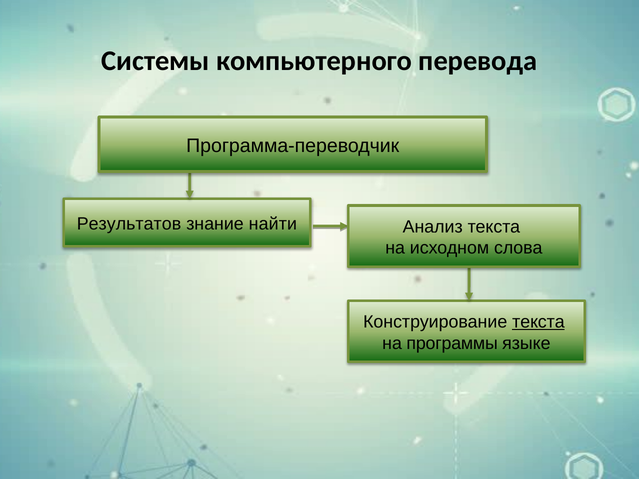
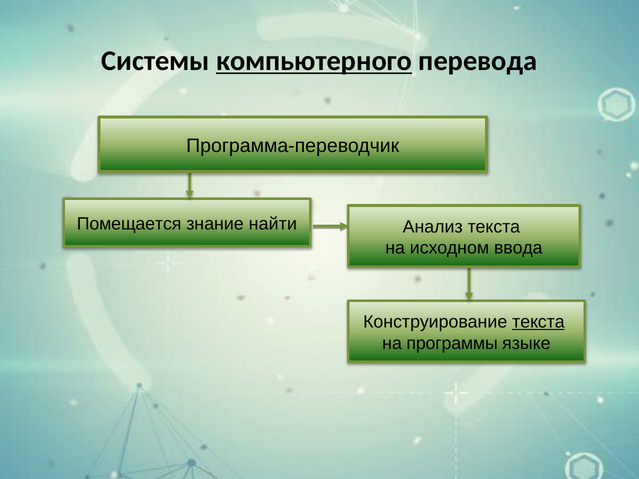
компьютерного underline: none -> present (314, 61)
Результатов: Результатов -> Помещается (129, 224)
слова: слова -> ввода (518, 248)
